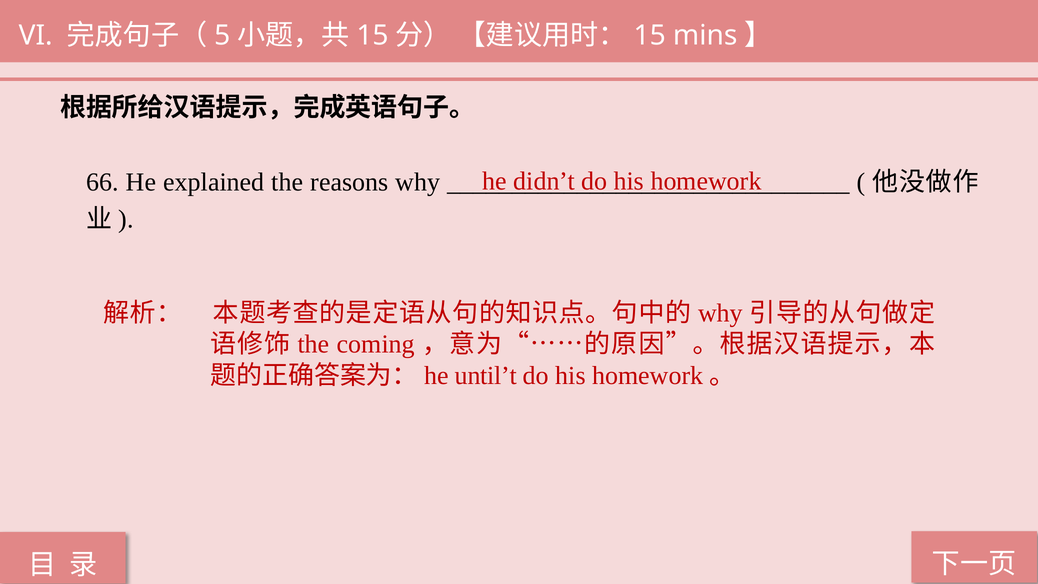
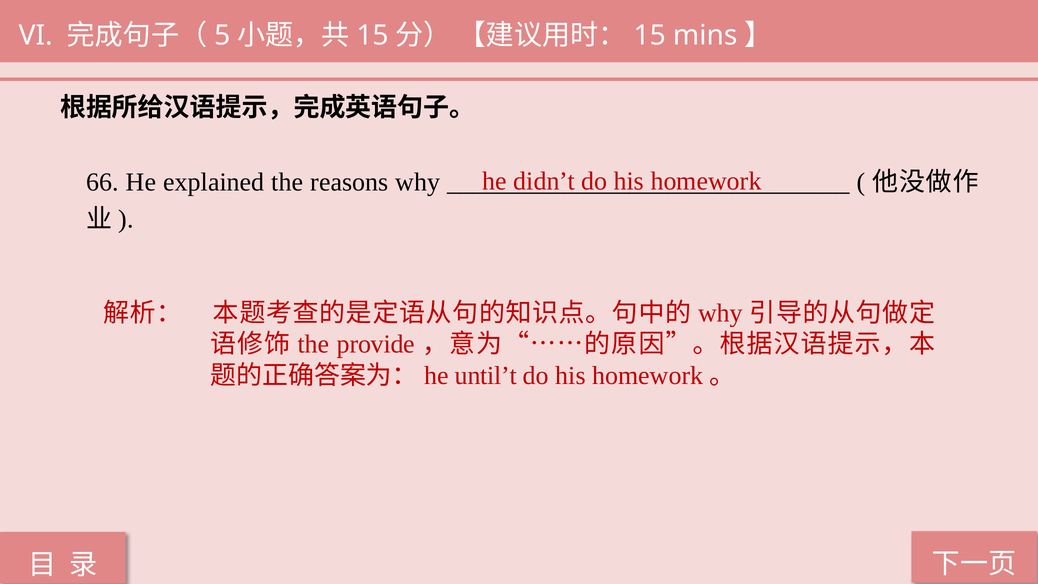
coming: coming -> provide (376, 344)
